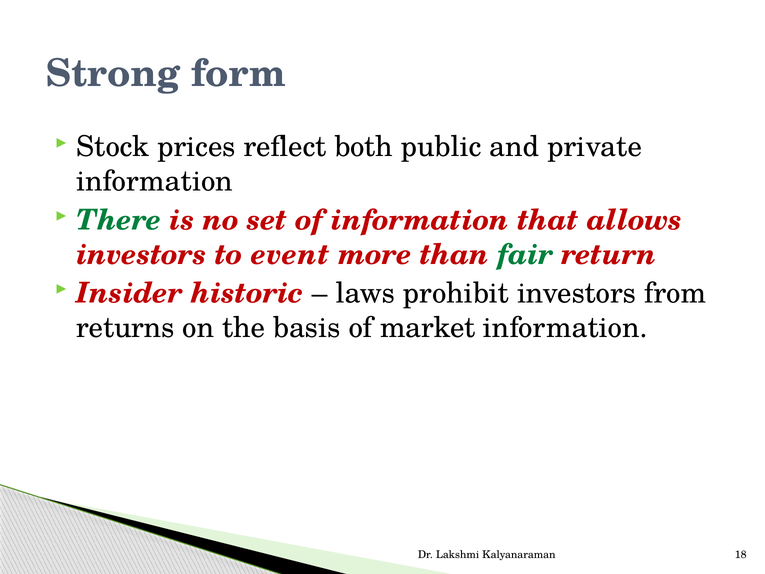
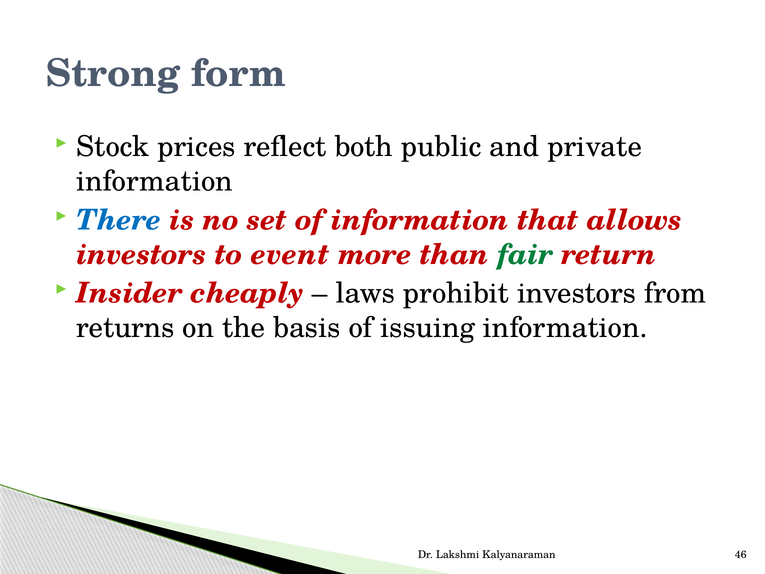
There colour: green -> blue (119, 220)
historic: historic -> cheaply (247, 293)
market: market -> issuing (428, 328)
18: 18 -> 46 (741, 554)
